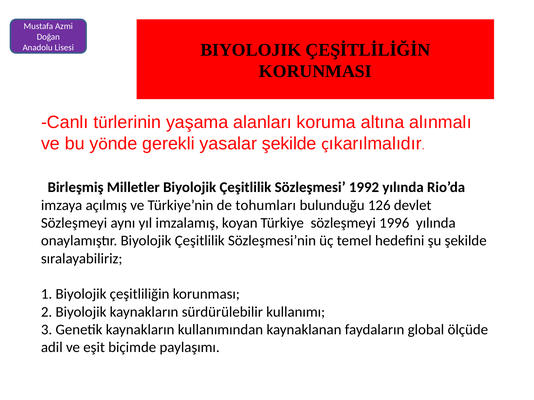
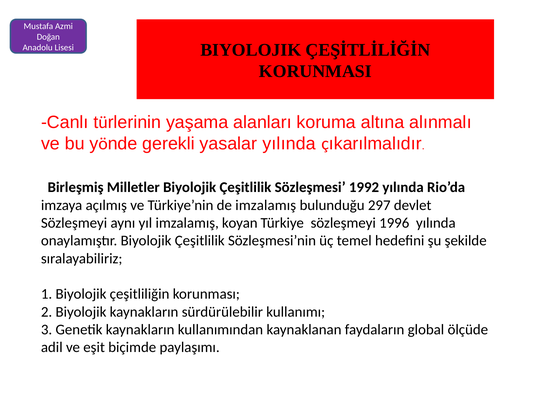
yasalar şekilde: şekilde -> yılında (289, 144)
de tohumları: tohumları -> imzalamış (266, 205)
126: 126 -> 297 (379, 205)
